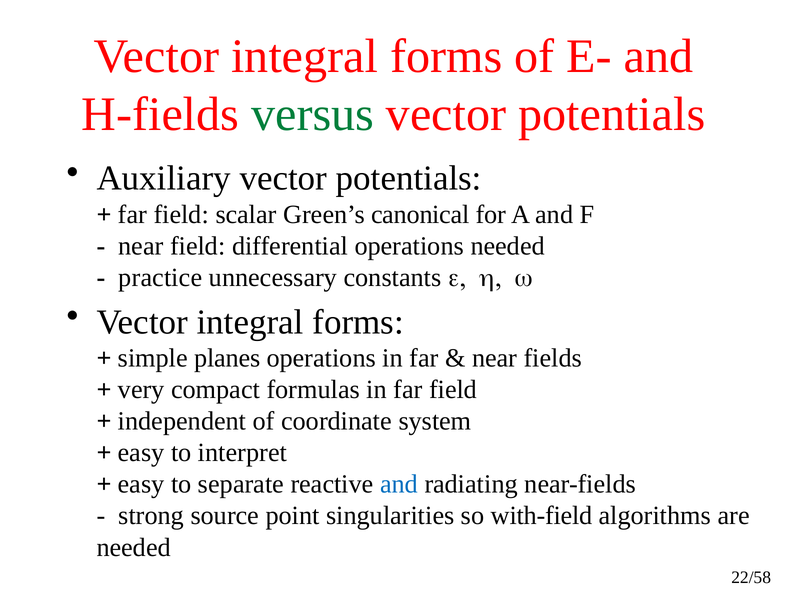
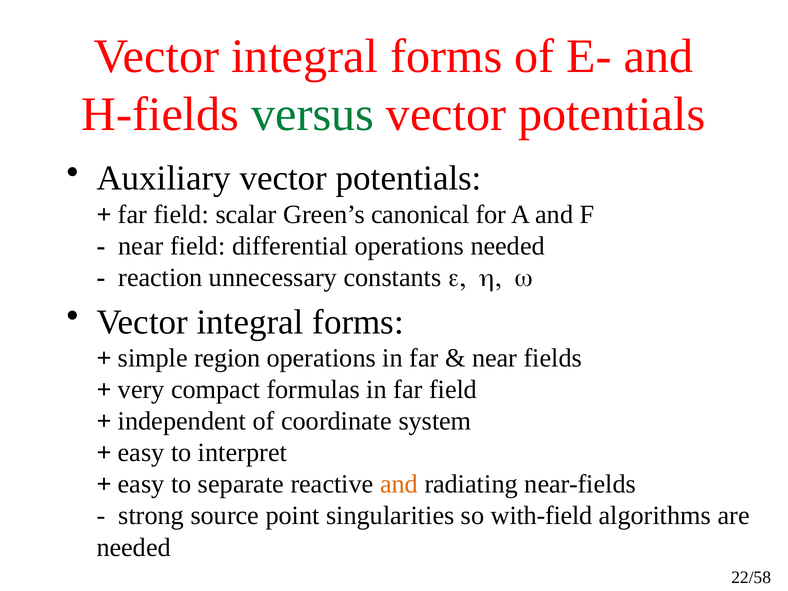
practice: practice -> reaction (160, 278)
planes: planes -> region (227, 358)
and colour: blue -> orange (399, 484)
